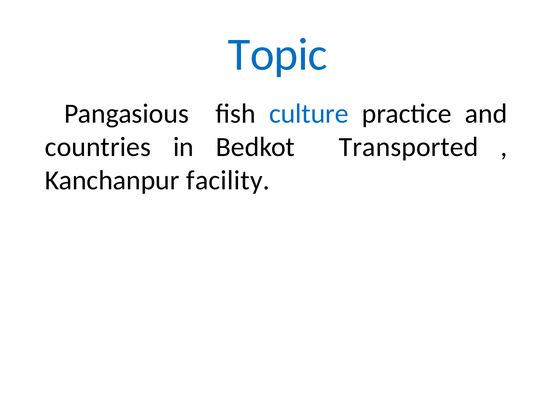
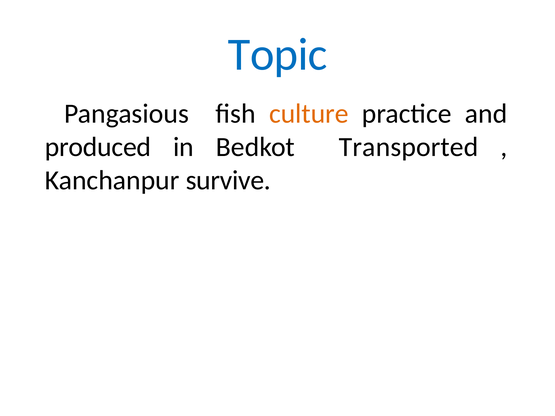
culture colour: blue -> orange (309, 114)
countries: countries -> produced (98, 147)
facility: facility -> survive (228, 180)
